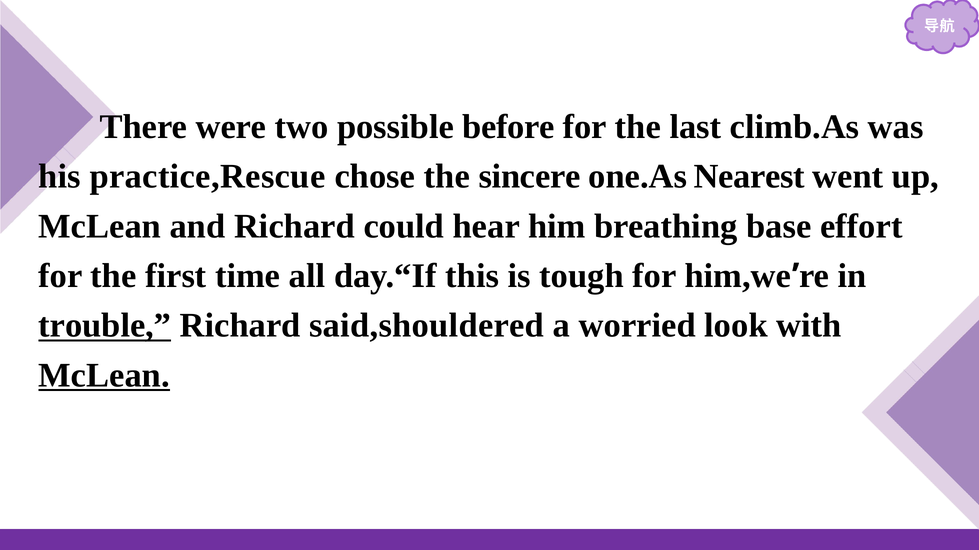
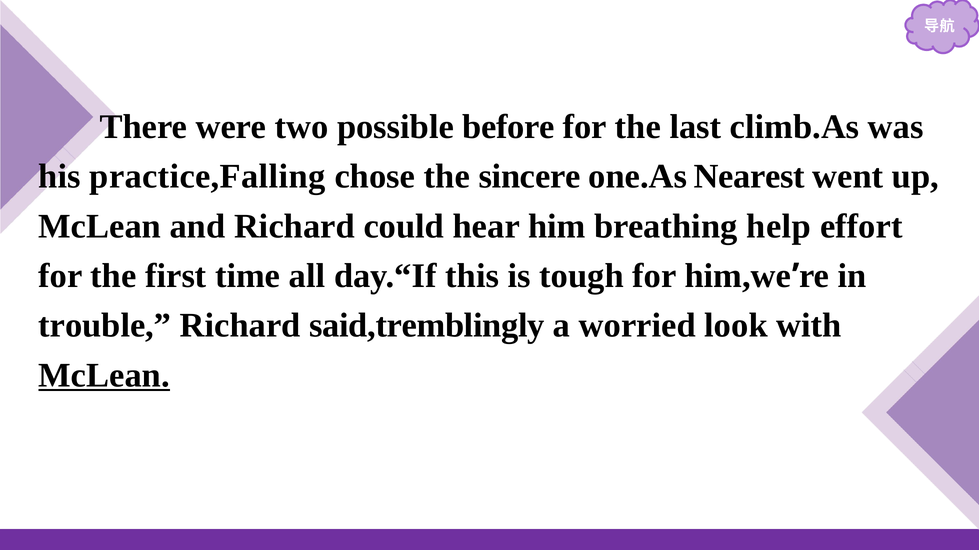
practice,Rescue: practice,Rescue -> practice,Falling (207, 177)
base: base -> help (779, 226)
trouble underline: present -> none (105, 326)
said,shouldered: said,shouldered -> said,tremblingly (427, 326)
